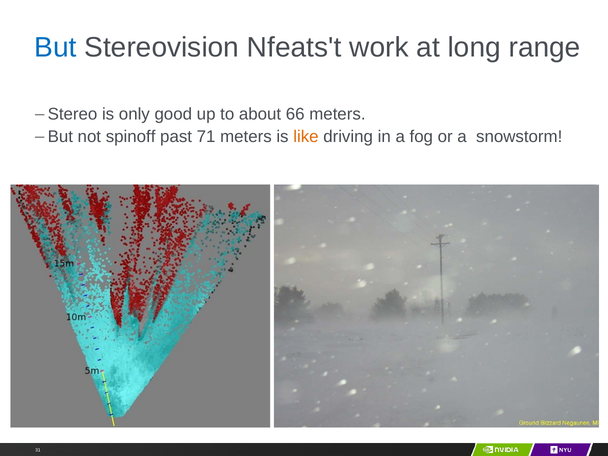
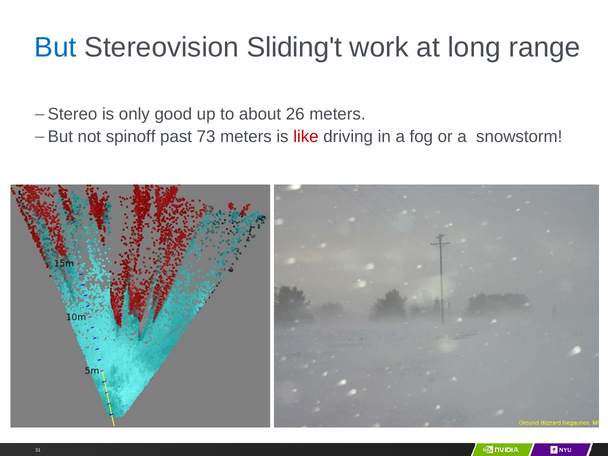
Nfeats't: Nfeats't -> Sliding't (294, 47)
66: 66 -> 26 (295, 114)
71: 71 -> 73 (206, 137)
like colour: orange -> red (306, 137)
